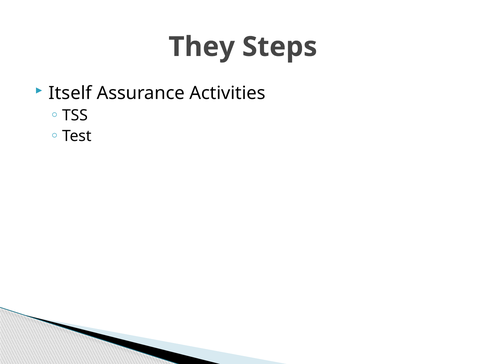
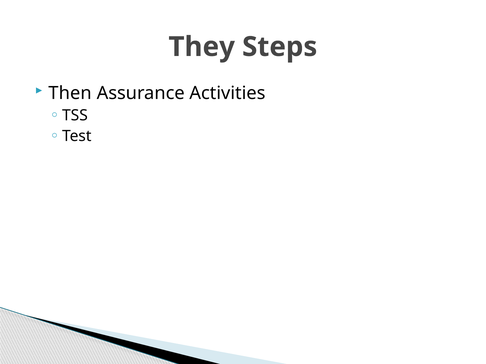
Itself: Itself -> Then (70, 93)
